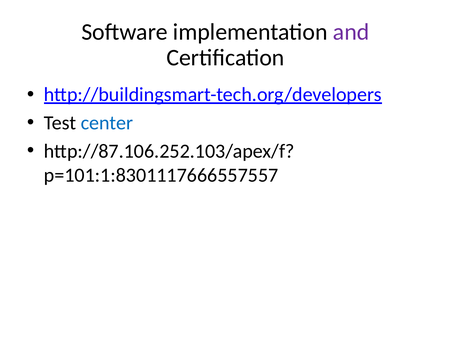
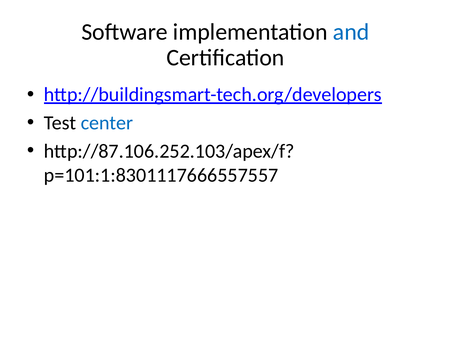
and colour: purple -> blue (351, 32)
